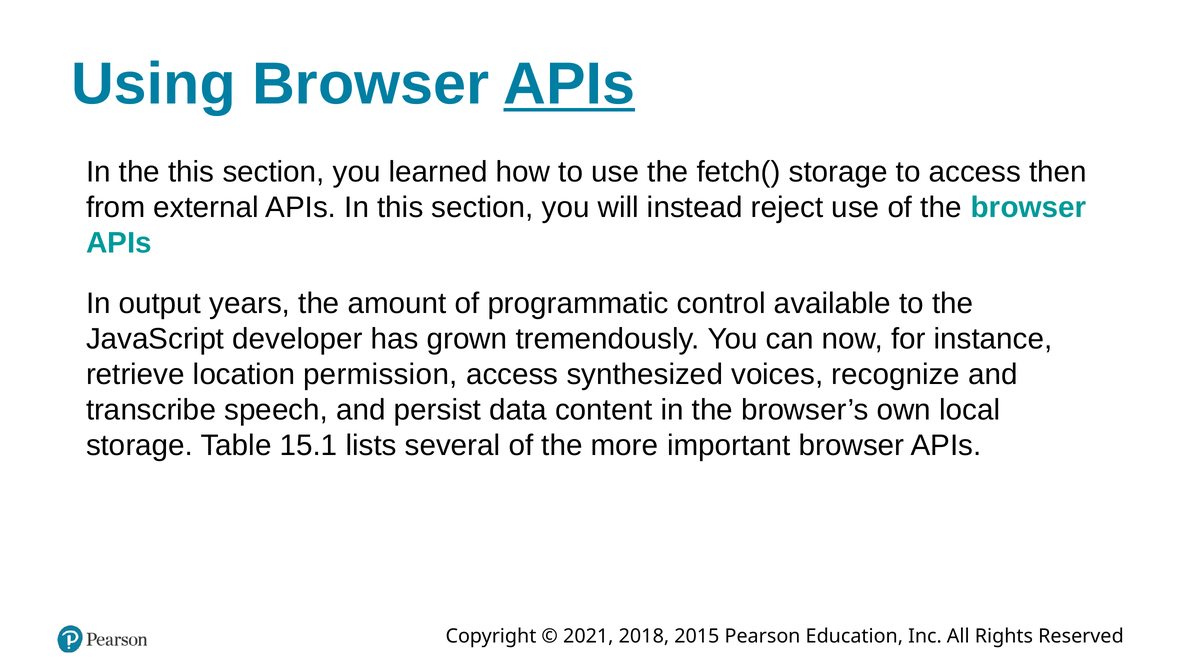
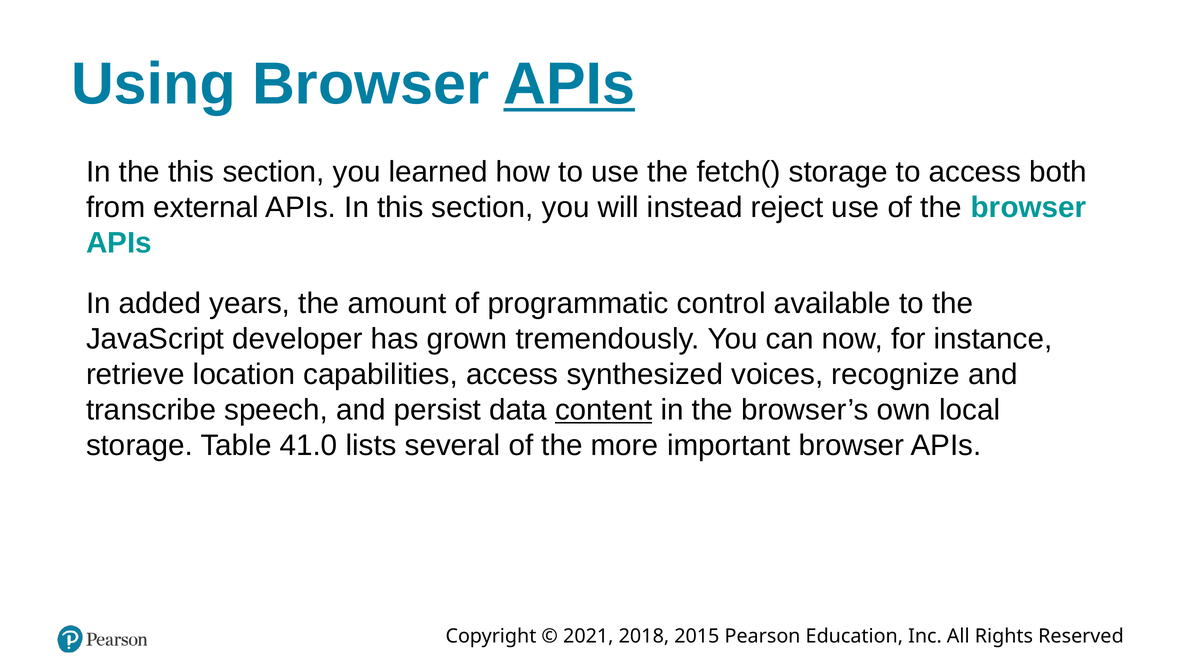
then: then -> both (1058, 172)
output: output -> added (160, 303)
permission: permission -> capabilities (381, 375)
content underline: none -> present (604, 410)
15.1: 15.1 -> 41.0 (309, 446)
